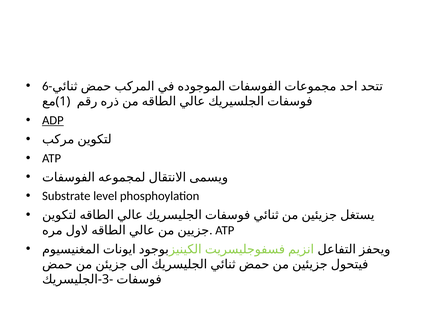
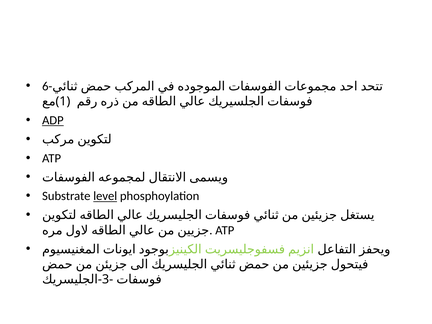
level underline: none -> present (105, 196)
